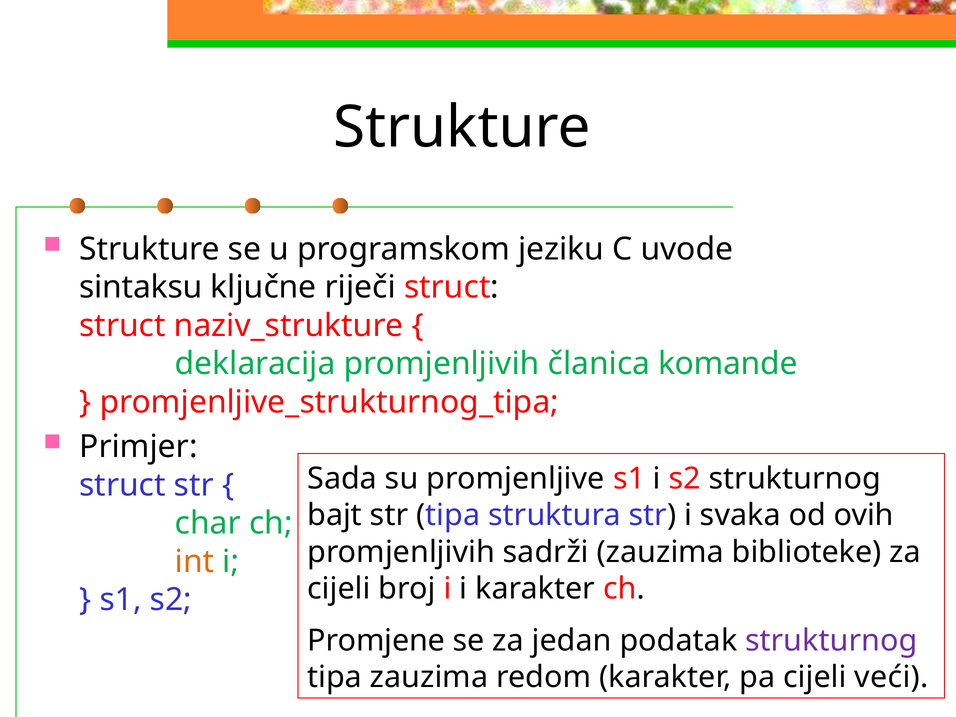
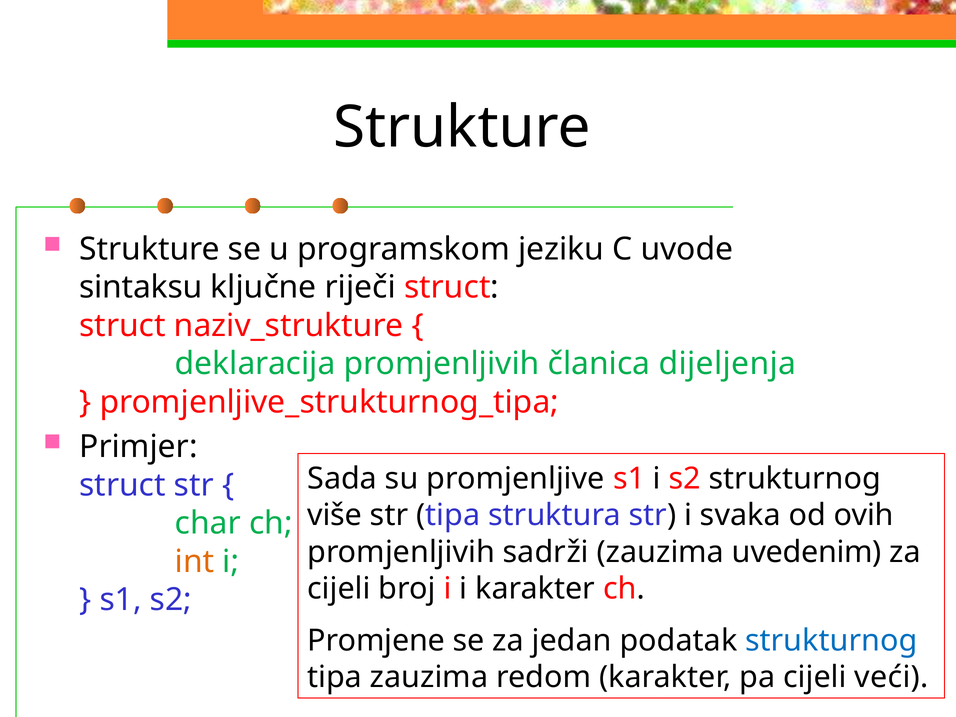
komande: komande -> dijeljenja (728, 364)
bajt: bajt -> više (335, 515)
biblioteke: biblioteke -> uvedenim (807, 552)
strukturnog colour: purple -> blue (831, 640)
